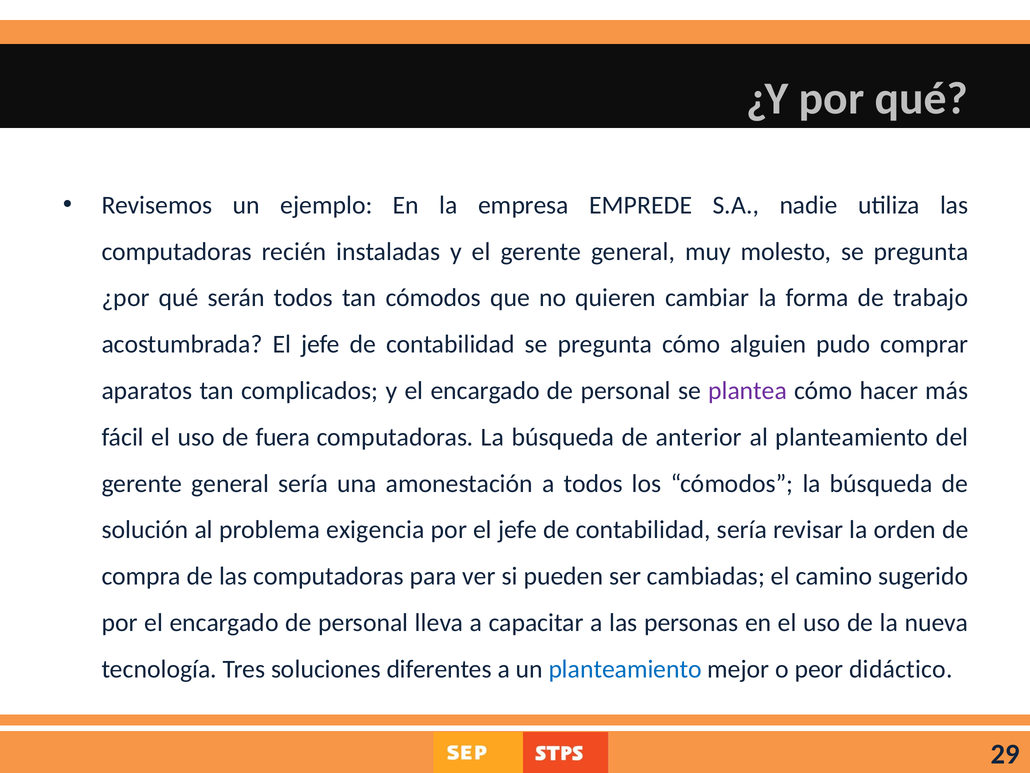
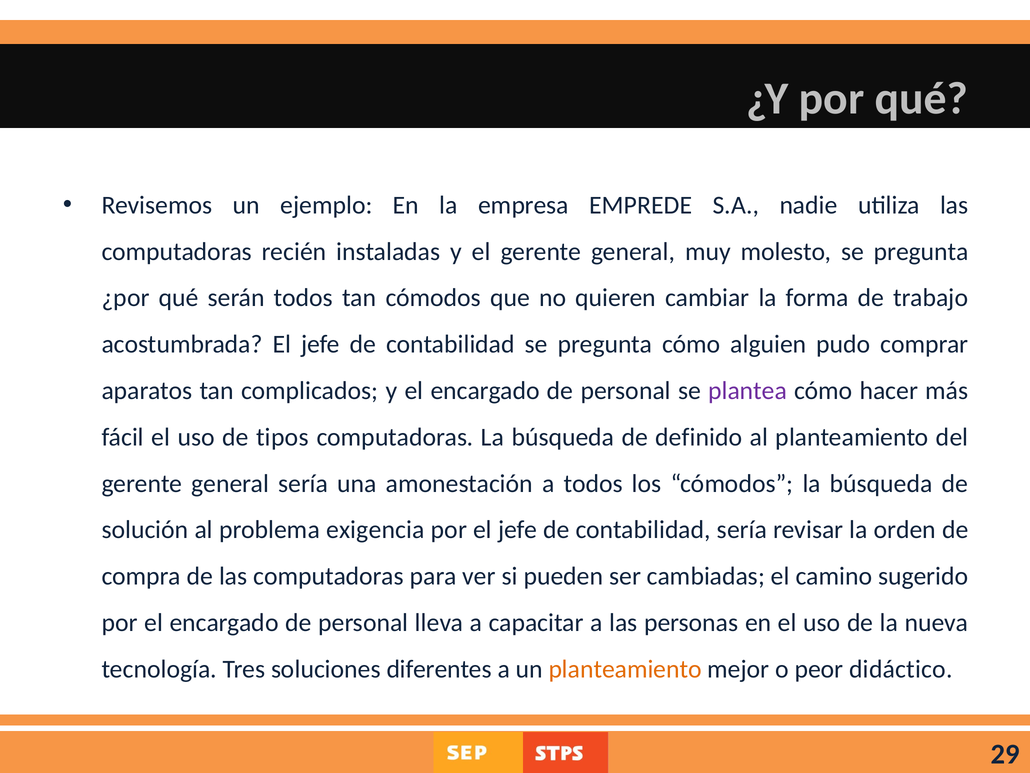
fuera: fuera -> tipos (282, 437)
anterior: anterior -> definido (699, 437)
planteamiento colour: blue -> orange (625, 669)
